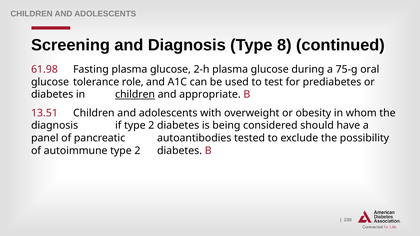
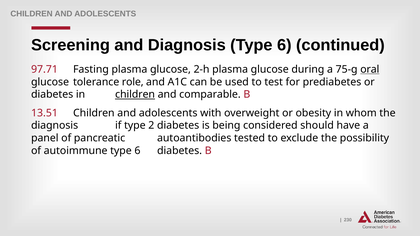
Diagnosis Type 8: 8 -> 6 (284, 45)
61.98: 61.98 -> 97.71 (44, 69)
oral underline: none -> present (370, 69)
appropriate: appropriate -> comparable (210, 95)
autoimmune type 2: 2 -> 6 (137, 151)
